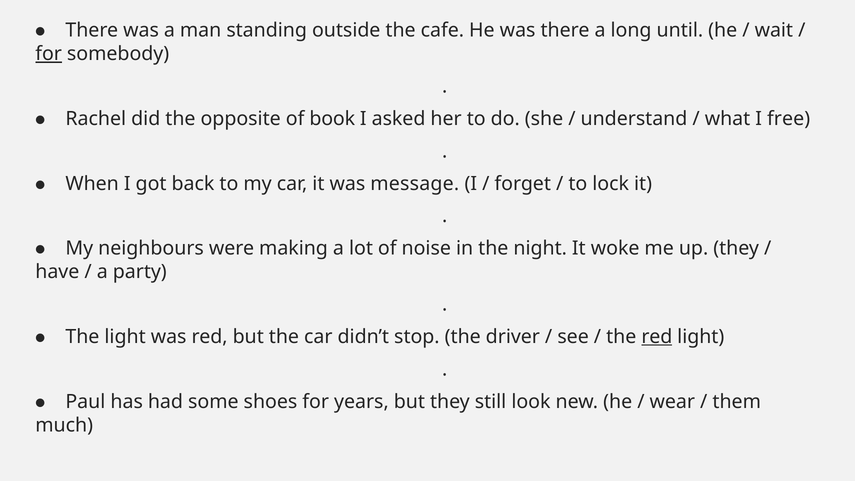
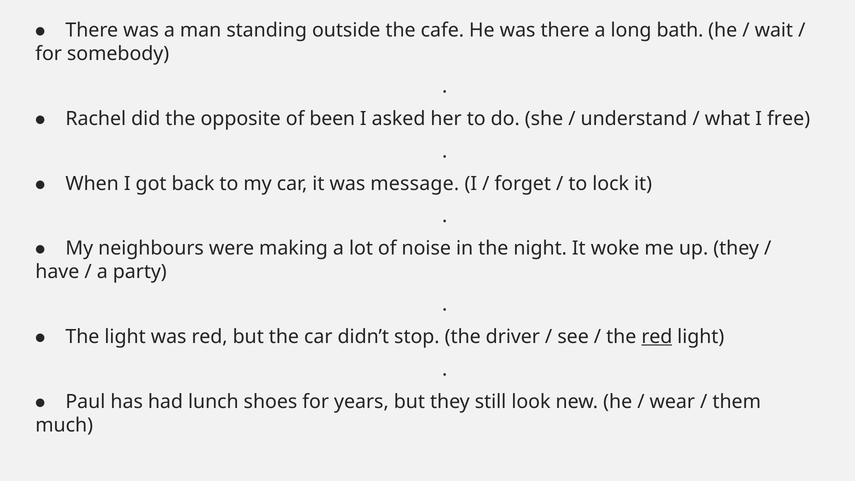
until: until -> bath (680, 30)
for underline: present -> none (49, 54)
book: book -> been (332, 119)
some: some -> lunch (213, 402)
